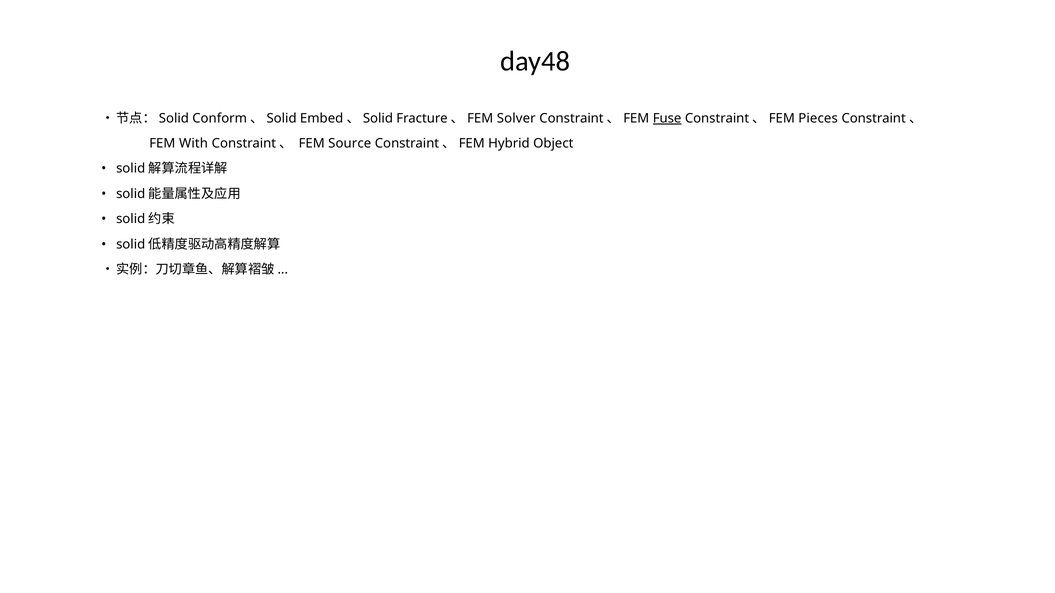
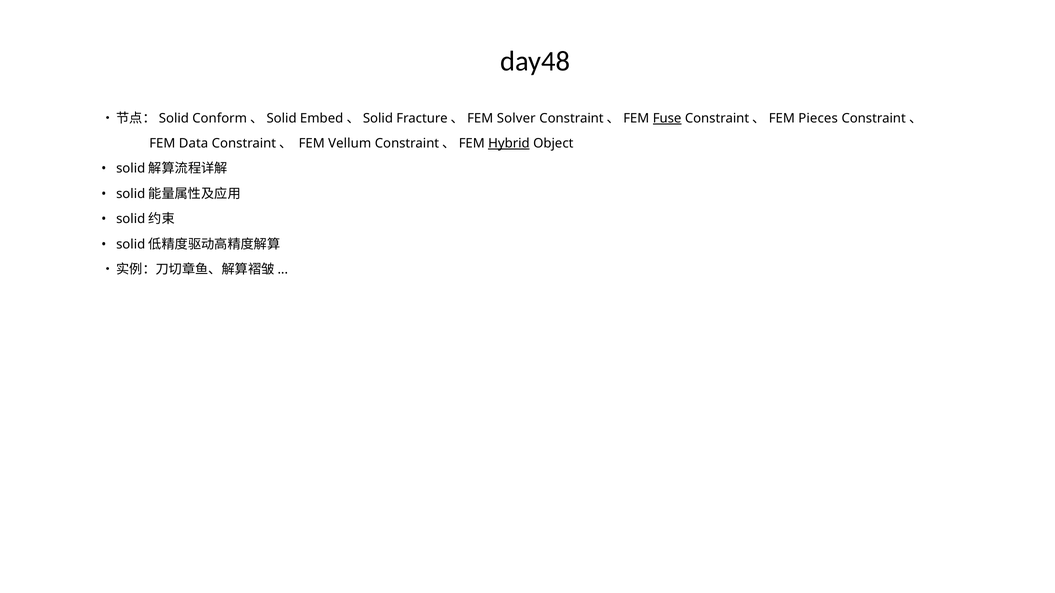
With: With -> Data (194, 144)
Source: Source -> Vellum (350, 144)
Hybrid underline: none -> present (509, 144)
